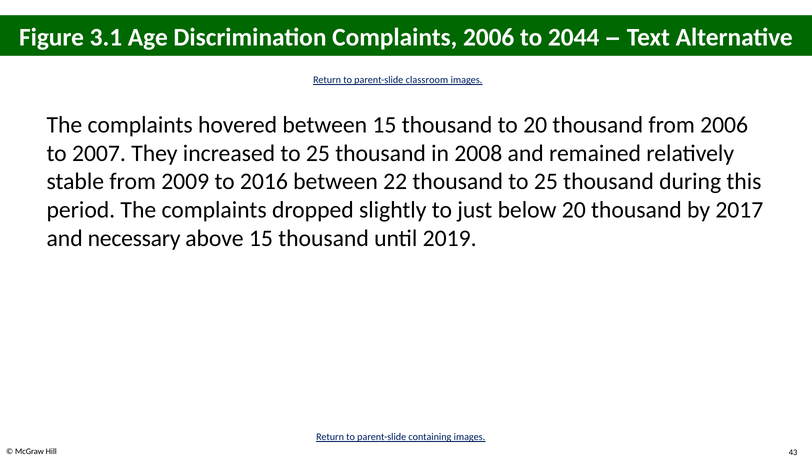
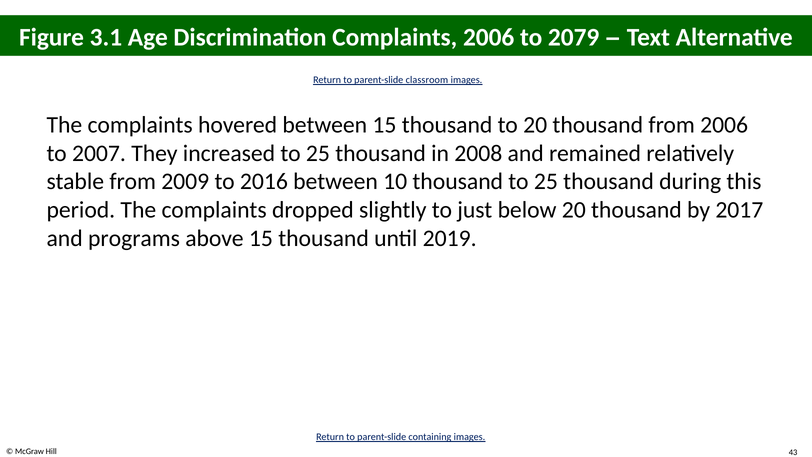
2044: 2044 -> 2079 (574, 37)
22: 22 -> 10 (395, 182)
necessary: necessary -> programs (134, 238)
